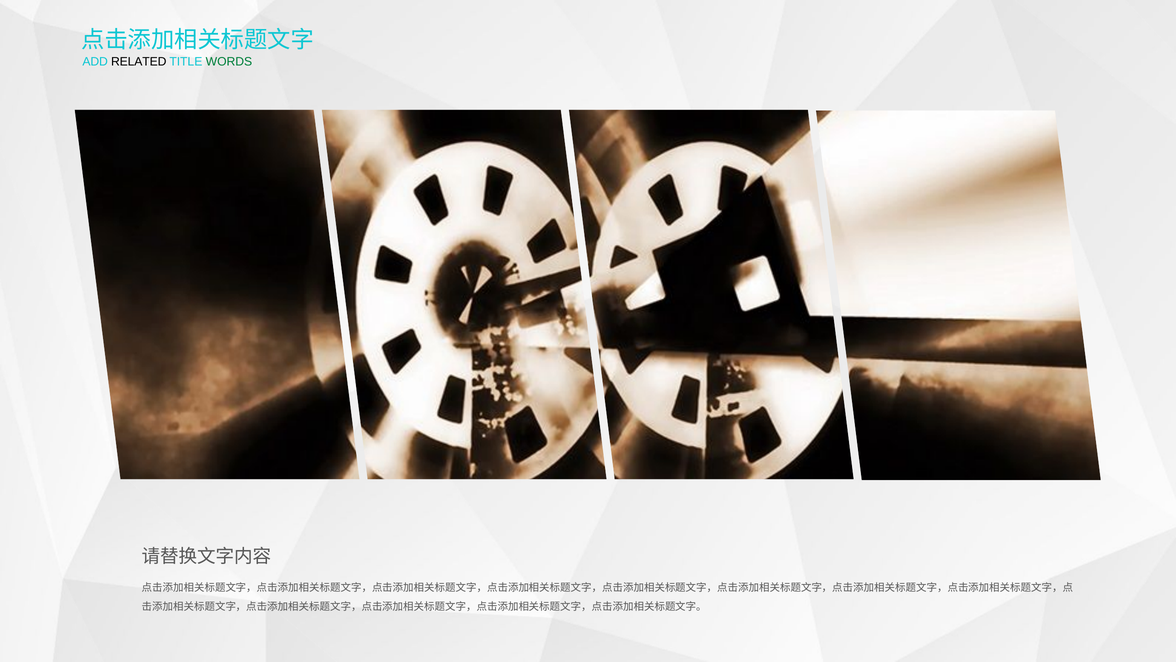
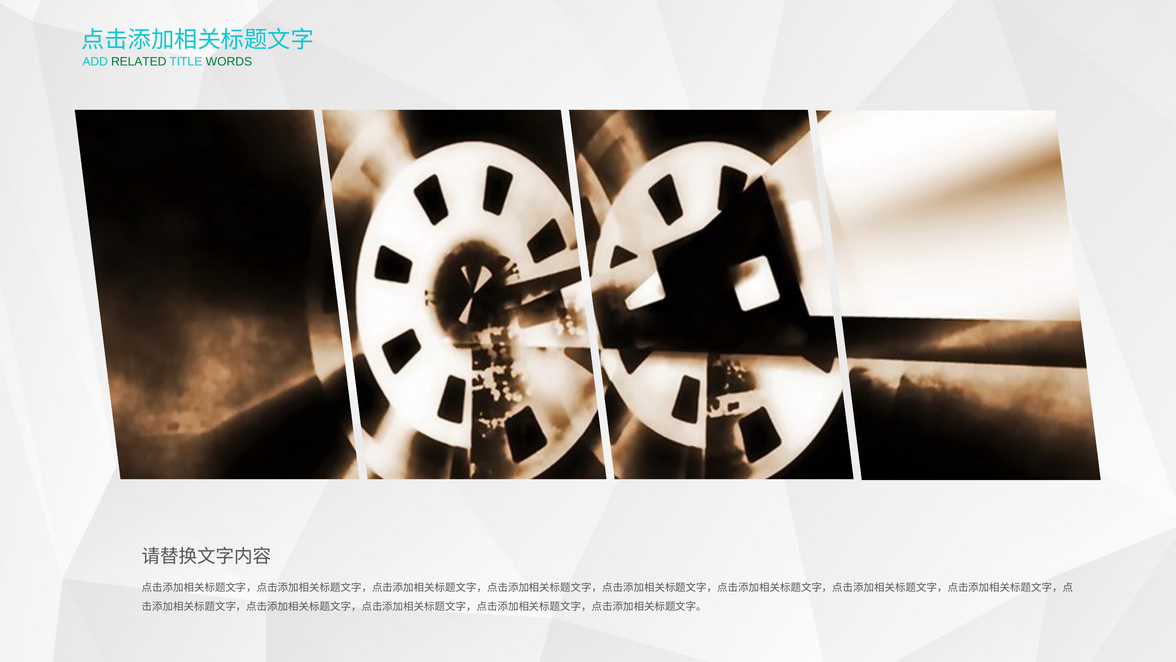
RELATED colour: black -> green (139, 62)
